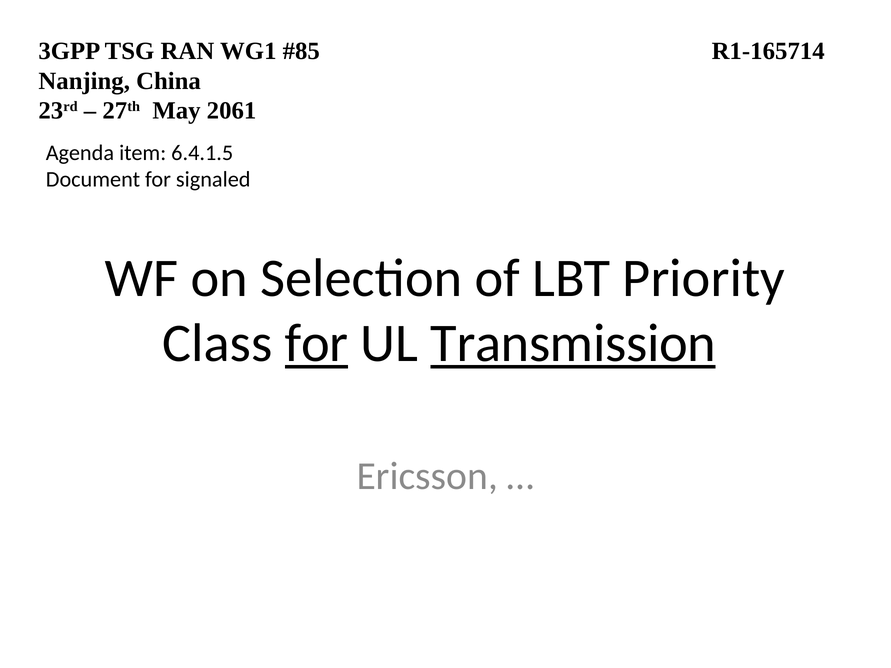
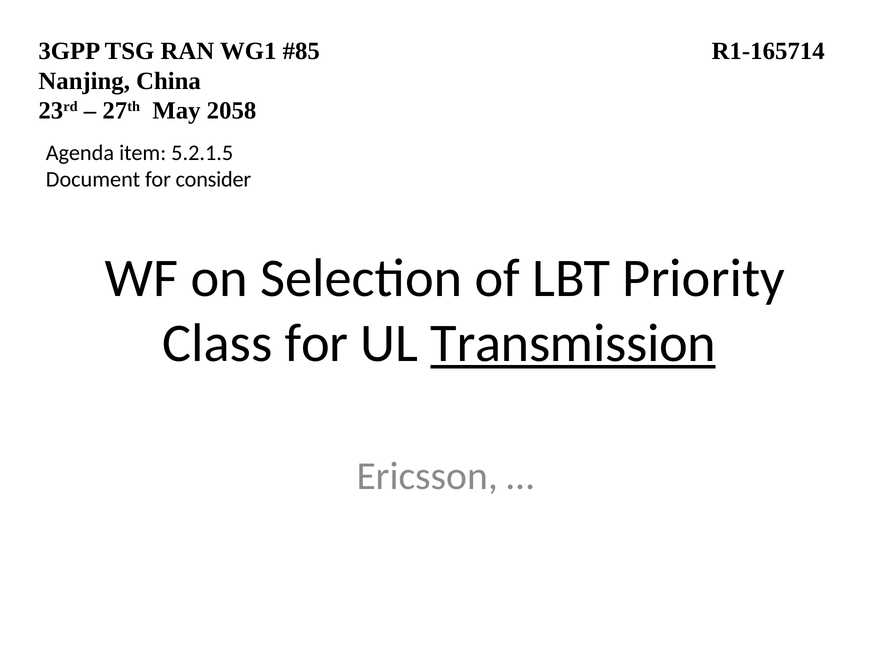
2061: 2061 -> 2058 (232, 111)
6.4.1.5: 6.4.1.5 -> 5.2.1.5 (202, 153)
signaled: signaled -> consider (213, 180)
for underline: present -> none (317, 344)
